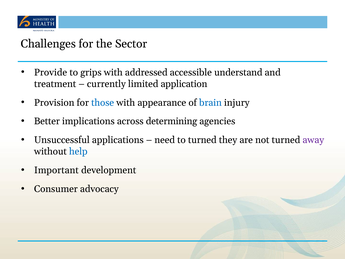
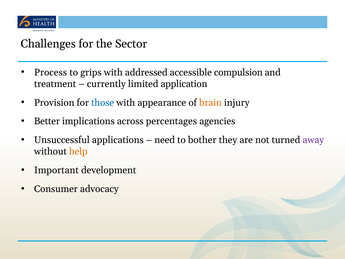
Provide: Provide -> Process (51, 72)
understand: understand -> compulsion (238, 72)
brain colour: blue -> orange (210, 102)
determining: determining -> percentages (171, 121)
to turned: turned -> bother (202, 140)
help colour: blue -> orange (78, 151)
